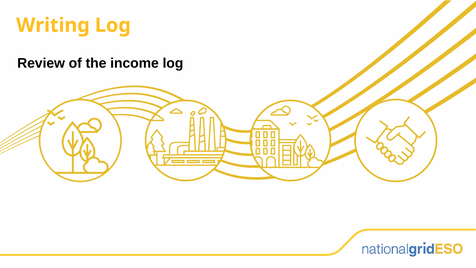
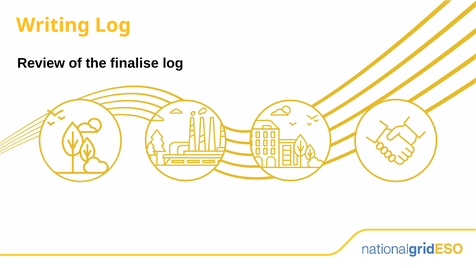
income: income -> finalise (134, 63)
